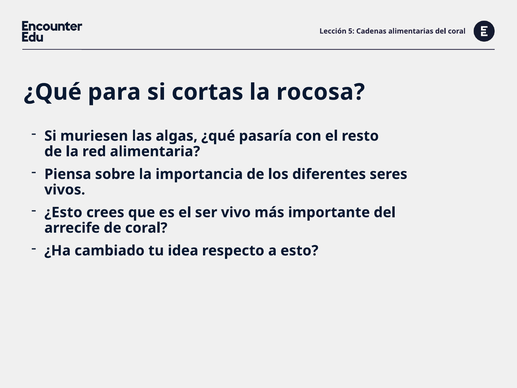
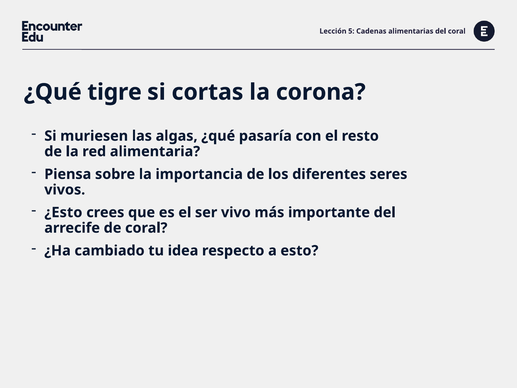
para: para -> tigre (115, 92)
rocosa: rocosa -> corona (321, 92)
